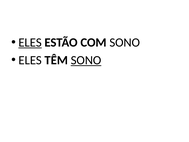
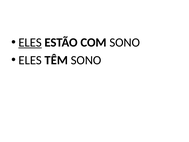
SONO underline: present -> none (86, 60)
